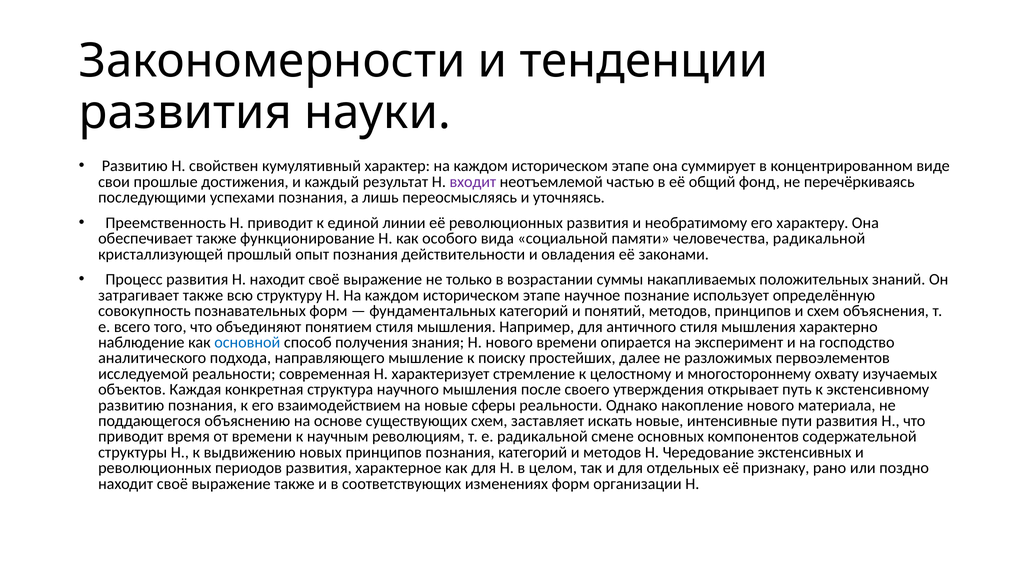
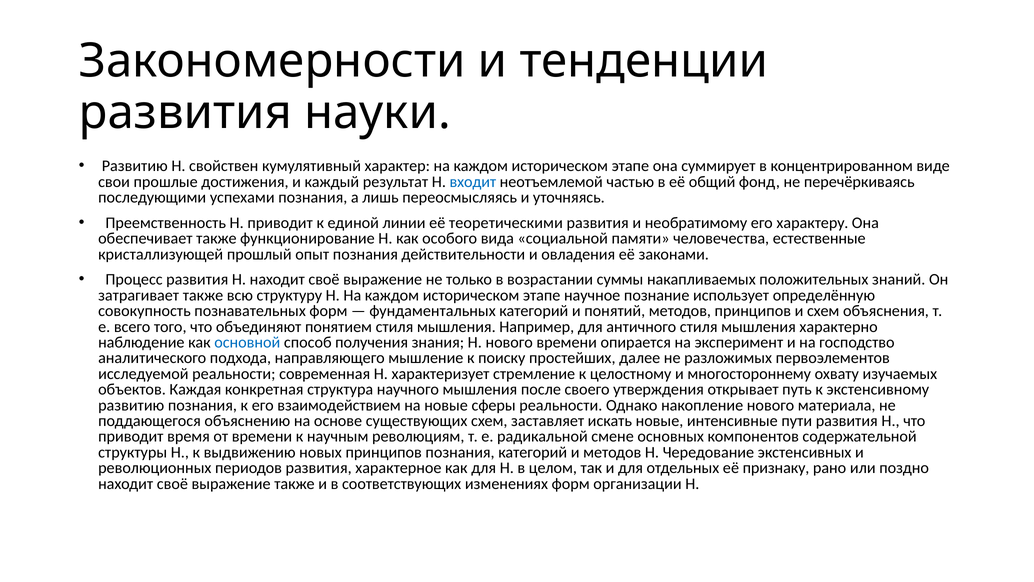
входит colour: purple -> blue (473, 182)
её революционных: революционных -> теоретическими (506, 223)
человечества радикальной: радикальной -> естественные (819, 238)
